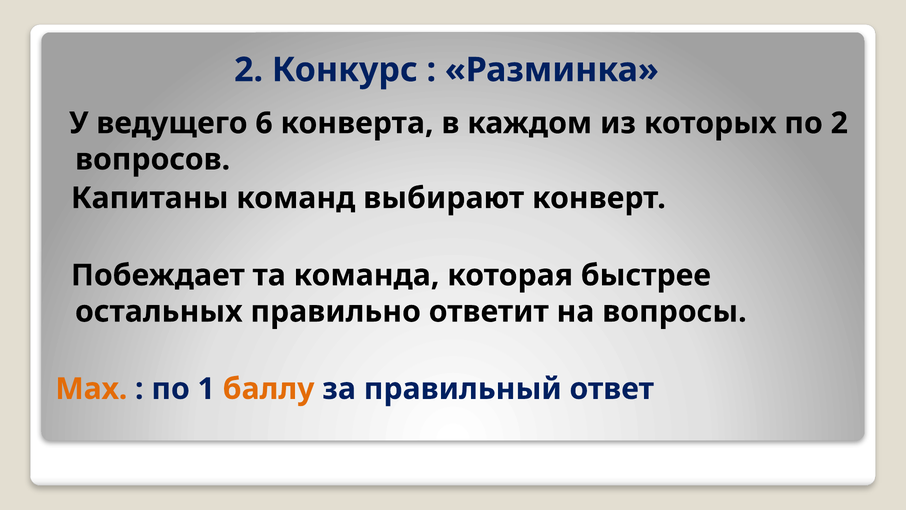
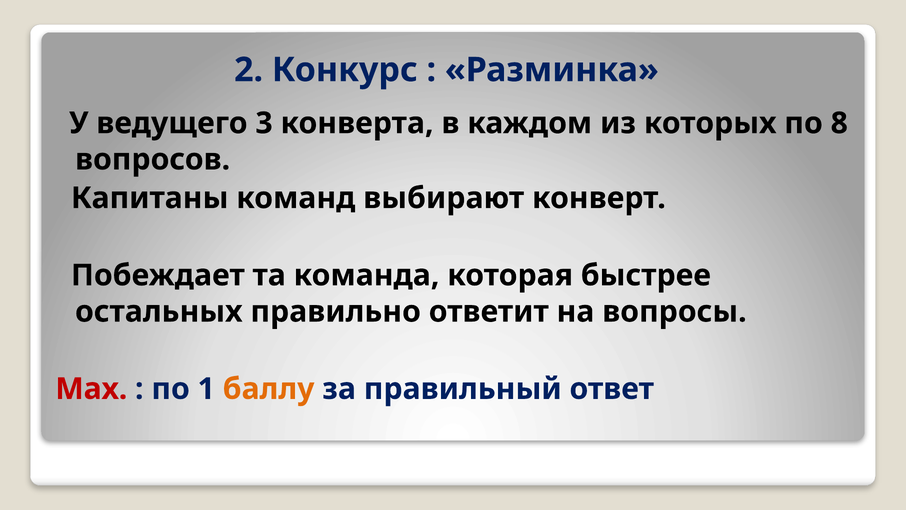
6: 6 -> 3 (264, 123)
по 2: 2 -> 8 (839, 123)
Мах colour: orange -> red (91, 389)
